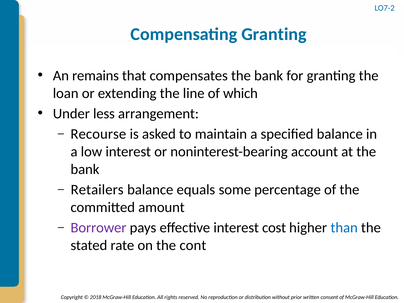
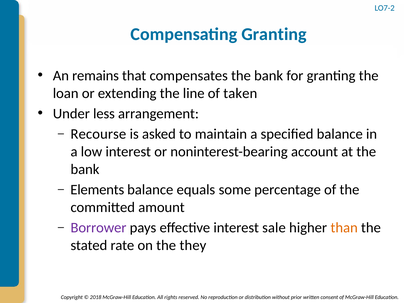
which: which -> taken (240, 93)
Retailers: Retailers -> Elements (97, 190)
cost: cost -> sale (274, 228)
than colour: blue -> orange (344, 228)
cont: cont -> they (193, 245)
